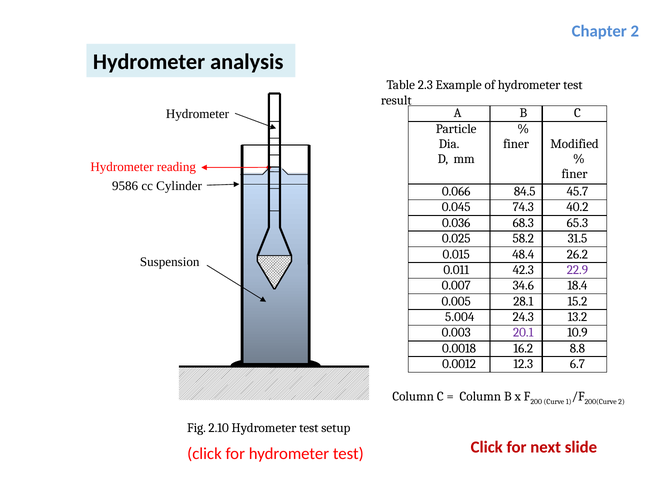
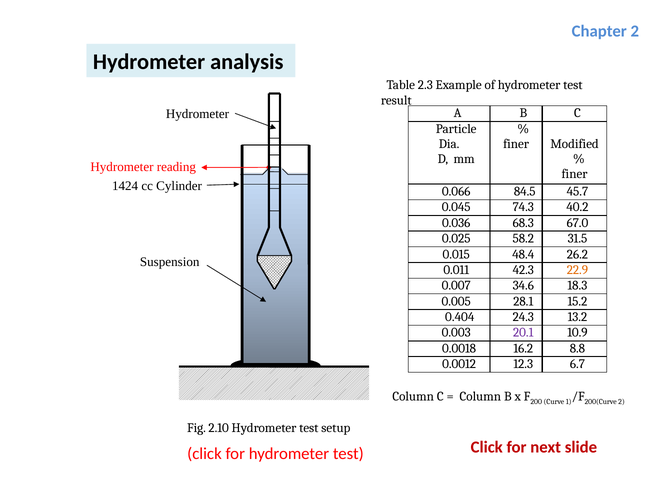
9586: 9586 -> 1424 (125, 186)
65.3: 65.3 -> 67.0 (577, 223)
22.9 colour: purple -> orange (577, 270)
18.4: 18.4 -> 18.3 (577, 286)
5.004: 5.004 -> 0.404 (460, 317)
